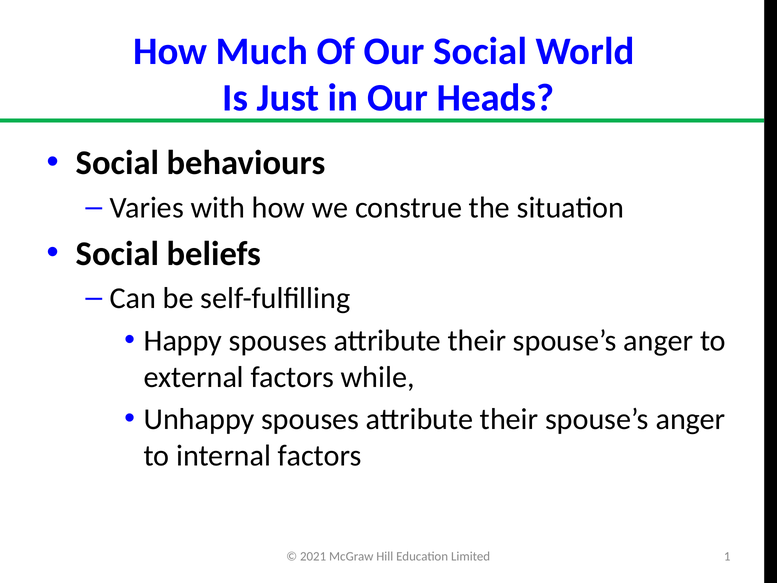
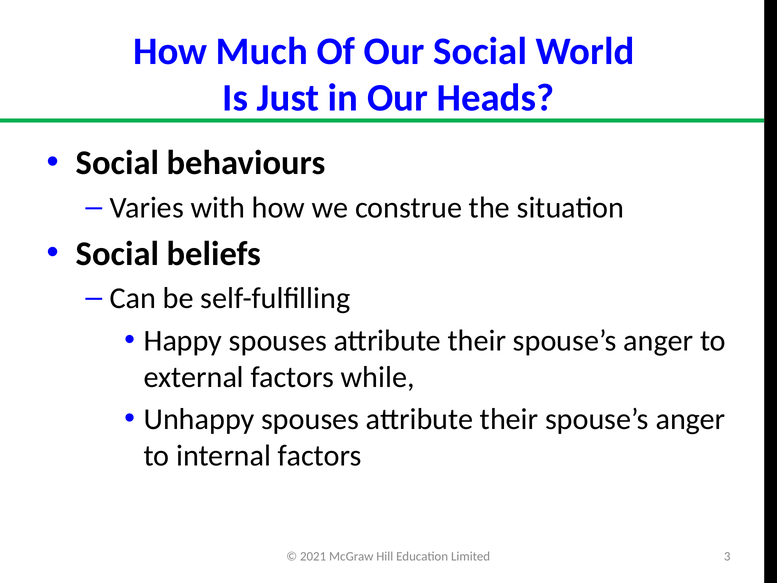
1: 1 -> 3 (727, 556)
